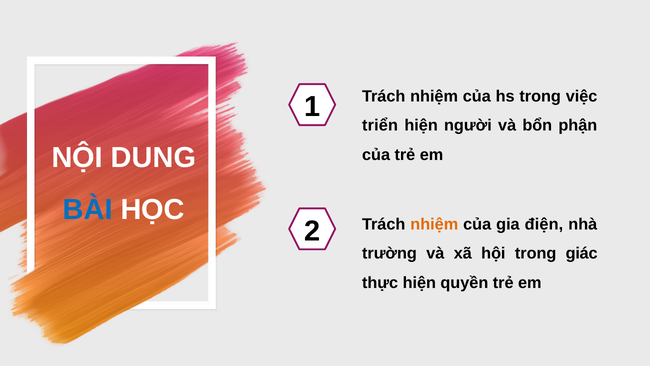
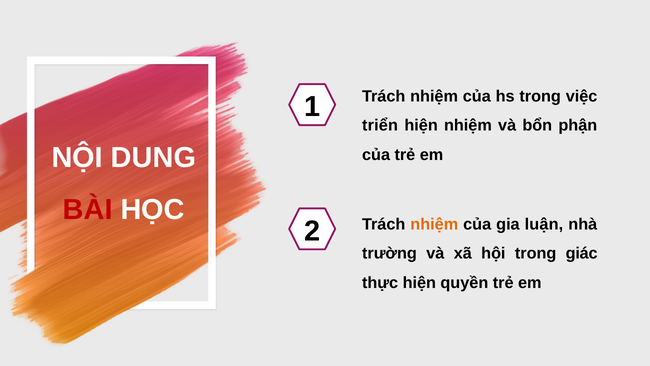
hiện người: người -> nhiệm (468, 125)
BÀI colour: blue -> red (88, 209)
điện: điện -> luận (544, 224)
